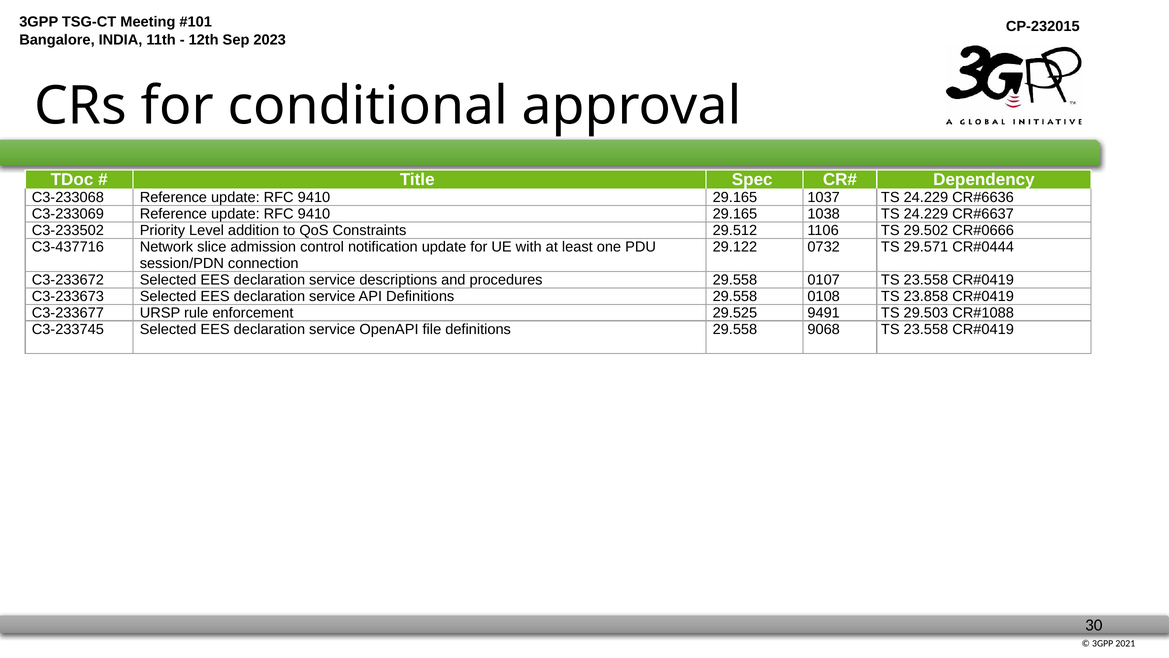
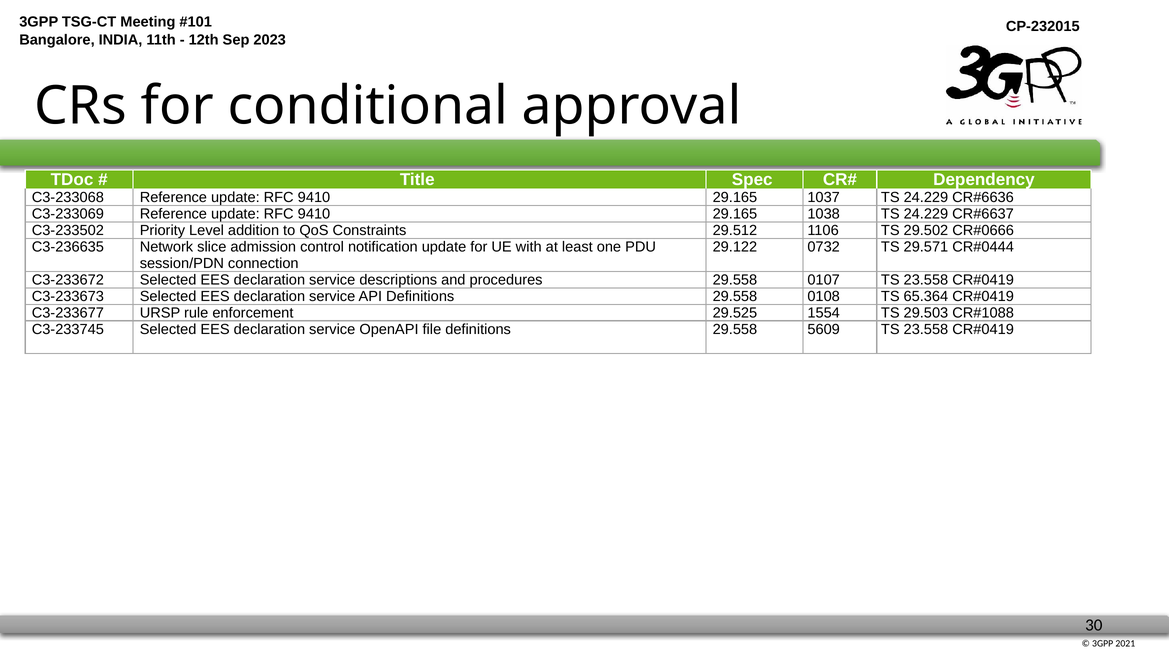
C3-437716: C3-437716 -> C3-236635 (68, 247)
23.858: 23.858 -> 65.364 (926, 296)
9491: 9491 -> 1554 (824, 313)
9068: 9068 -> 5609 (824, 329)
